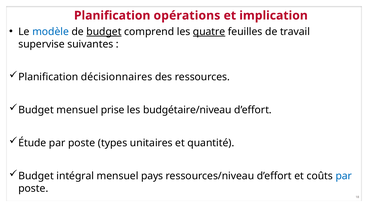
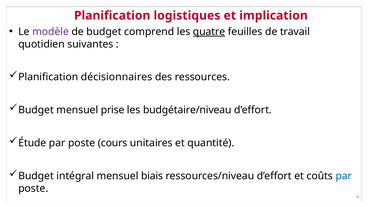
opérations: opérations -> logistiques (187, 16)
modèle colour: blue -> purple (51, 32)
budget underline: present -> none (104, 32)
supervise: supervise -> quotidien (42, 44)
types: types -> cours (113, 143)
pays: pays -> biais (152, 176)
